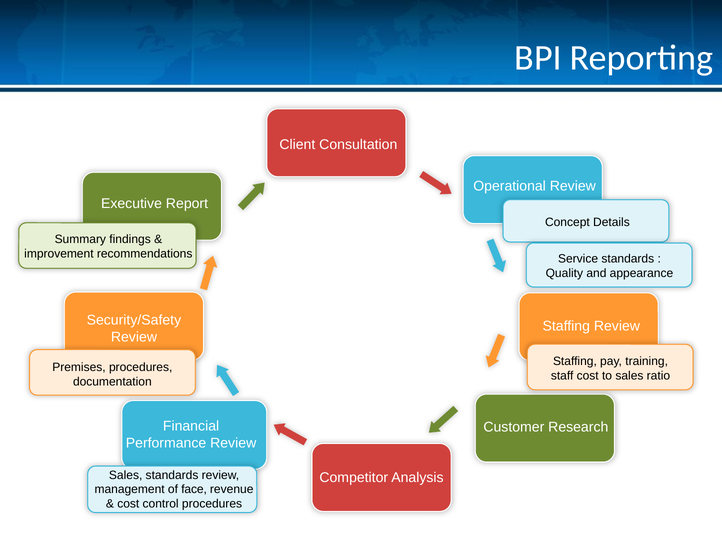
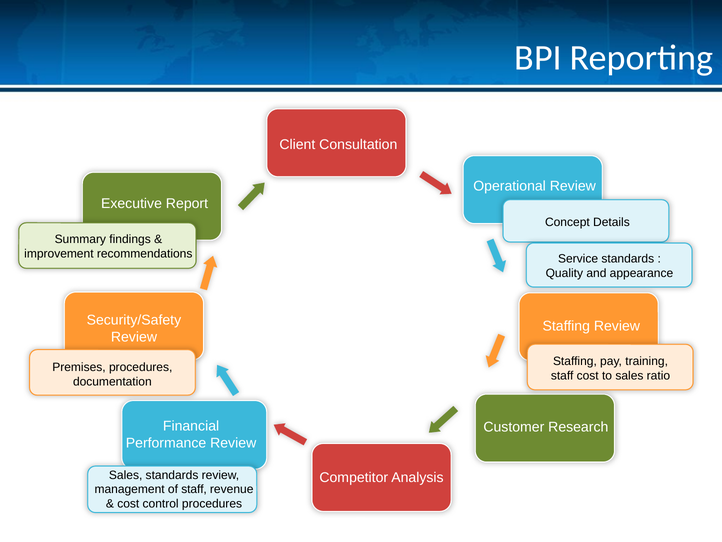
of face: face -> staff (194, 489)
